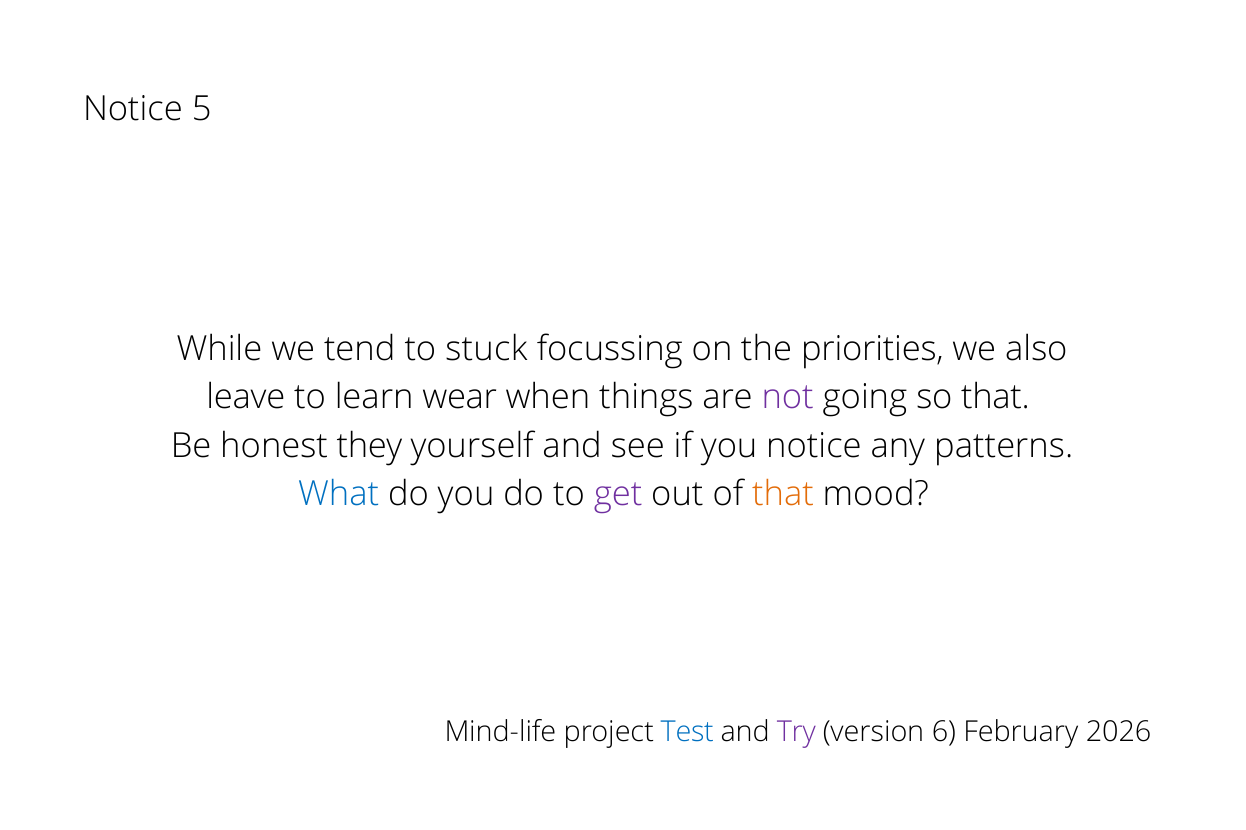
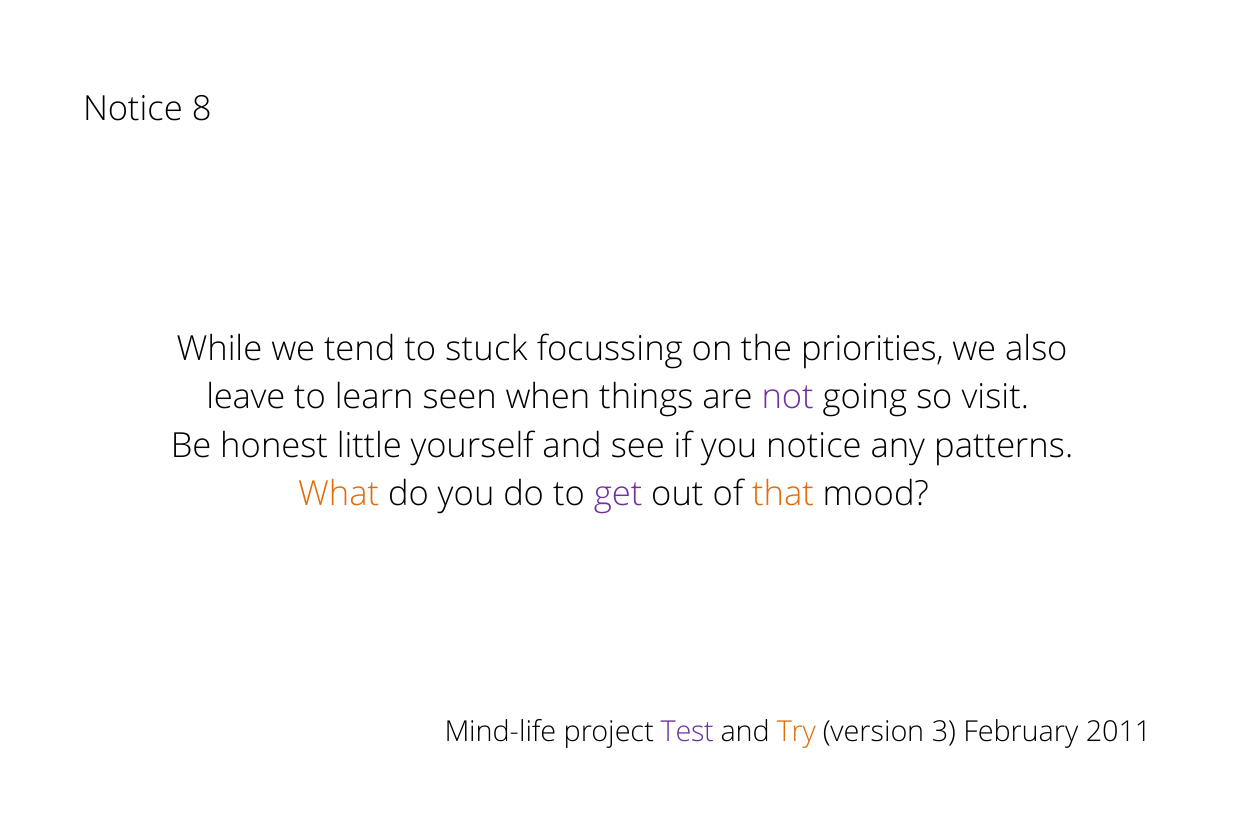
5: 5 -> 8 (202, 109)
wear: wear -> seen (460, 398)
so that: that -> visit (995, 398)
they: they -> little (369, 446)
What colour: blue -> orange (339, 494)
Test colour: blue -> purple (687, 733)
Try colour: purple -> orange (796, 733)
6: 6 -> 3 (944, 733)
2026: 2026 -> 2011 (1119, 733)
